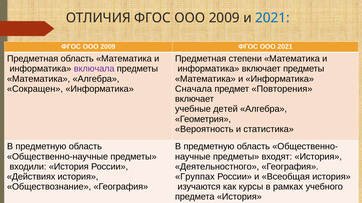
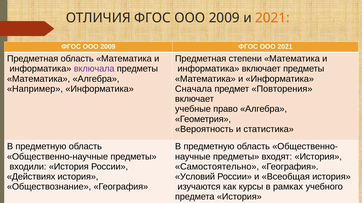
2021 colour: blue -> orange (273, 18)
Сокращен: Сокращен -> Например (35, 89)
детей: детей -> право (226, 109)
Деятельностного: Деятельностного -> Самостоятельно (217, 167)
Группах: Группах -> Условий (195, 177)
